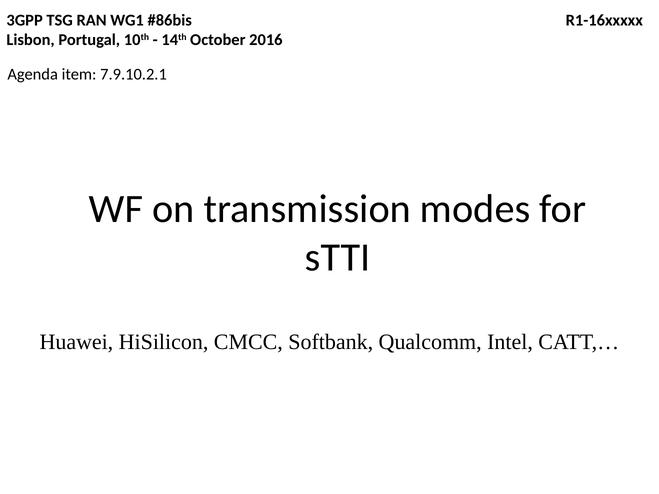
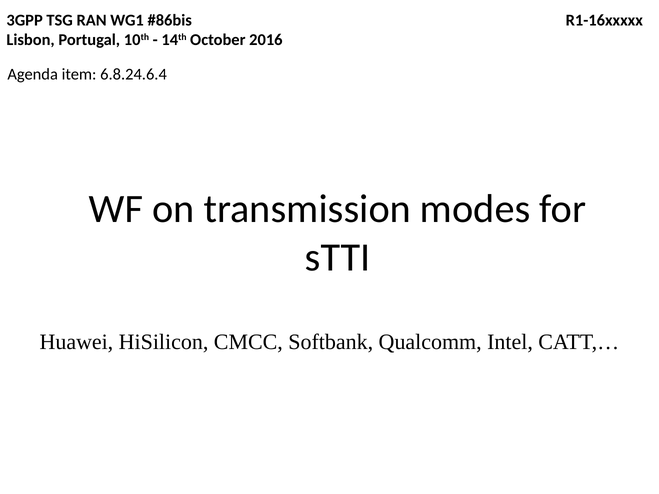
7.9.10.2.1: 7.9.10.2.1 -> 6.8.24.6.4 (134, 75)
